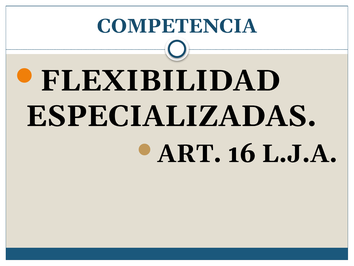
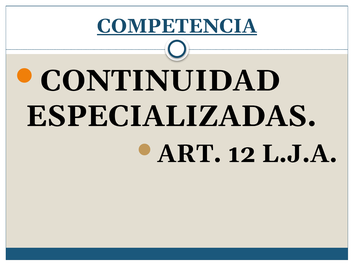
COMPETENCIA underline: none -> present (177, 26)
FLEXIBILIDAD: FLEXIBILIDAD -> CONTINUIDAD (160, 81)
16: 16 -> 12 (242, 153)
